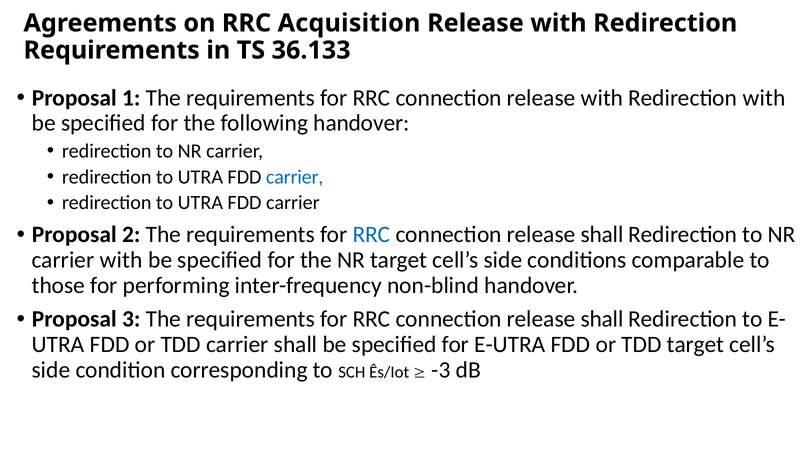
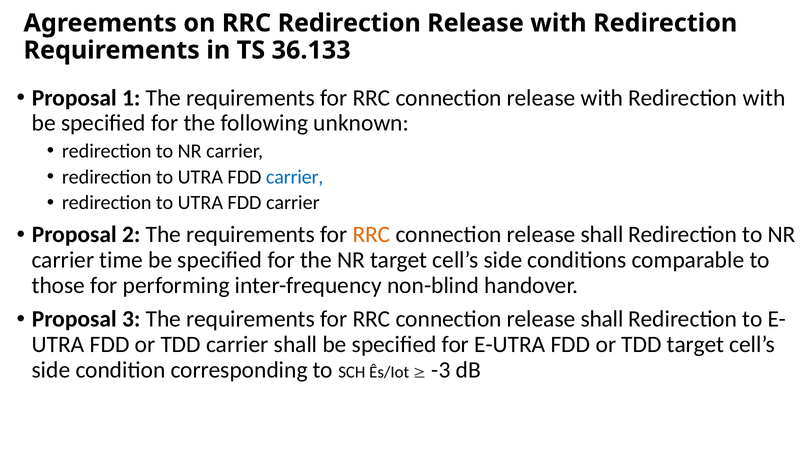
RRC Acquisition: Acquisition -> Redirection (349, 23)
following handover: handover -> unknown (361, 123)
RRC colour: blue -> orange (372, 235)
carrier with: with -> time (121, 260)
